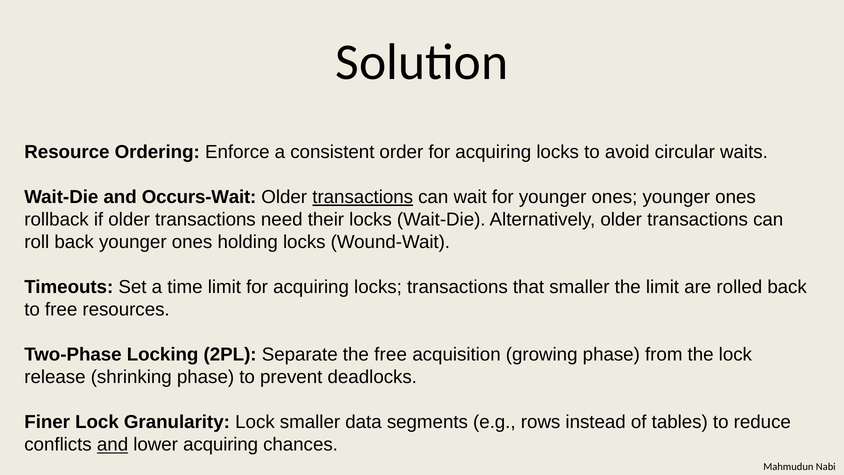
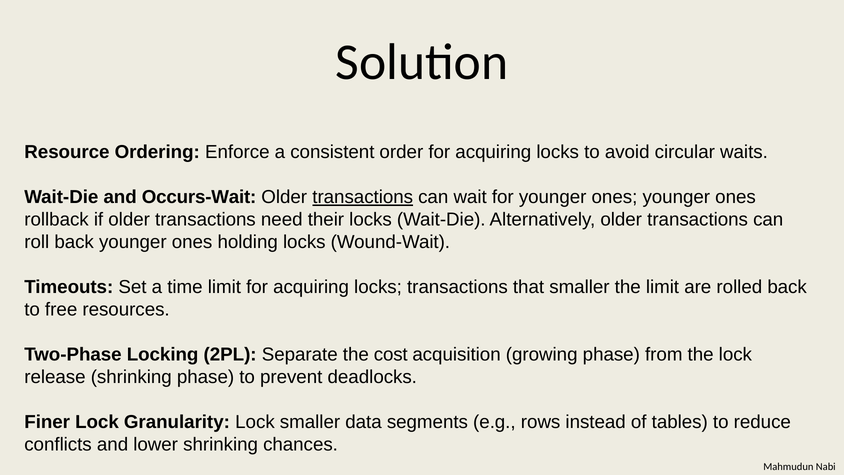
the free: free -> cost (391, 355)
and underline: present -> none (113, 445)
lower acquiring: acquiring -> shrinking (221, 445)
